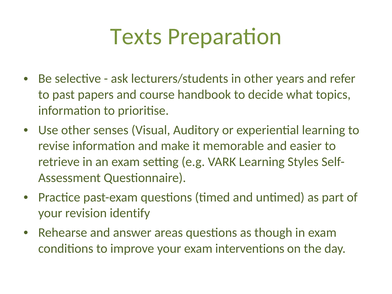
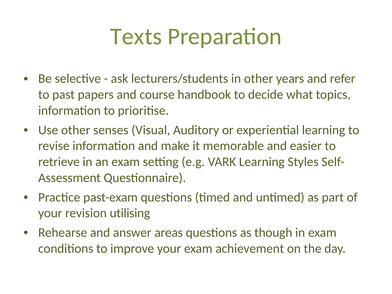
identify: identify -> utilising (130, 213)
interventions: interventions -> achievement (250, 249)
